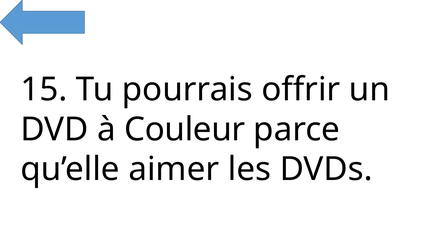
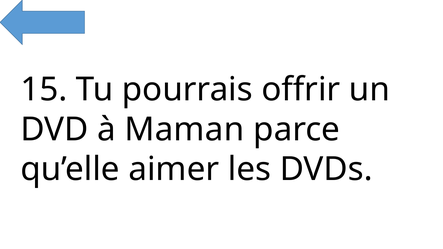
Couleur: Couleur -> Maman (184, 129)
